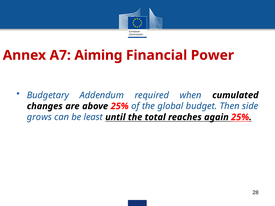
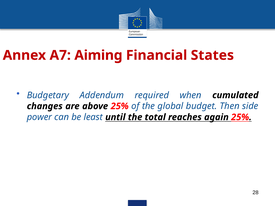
Power: Power -> States (212, 55)
grows: grows -> power (39, 117)
